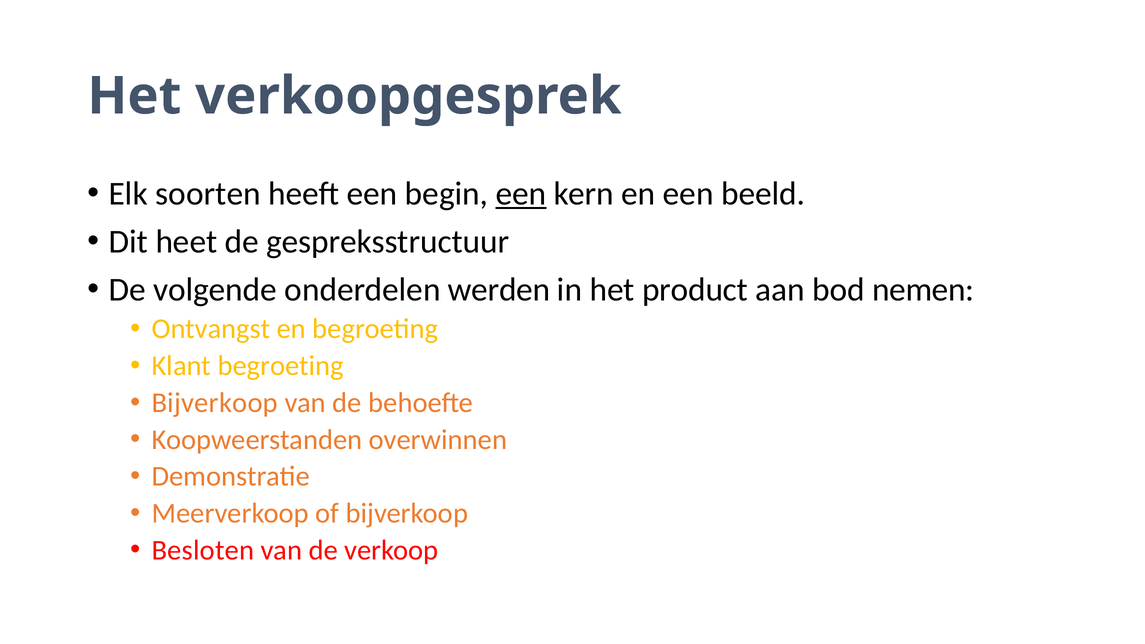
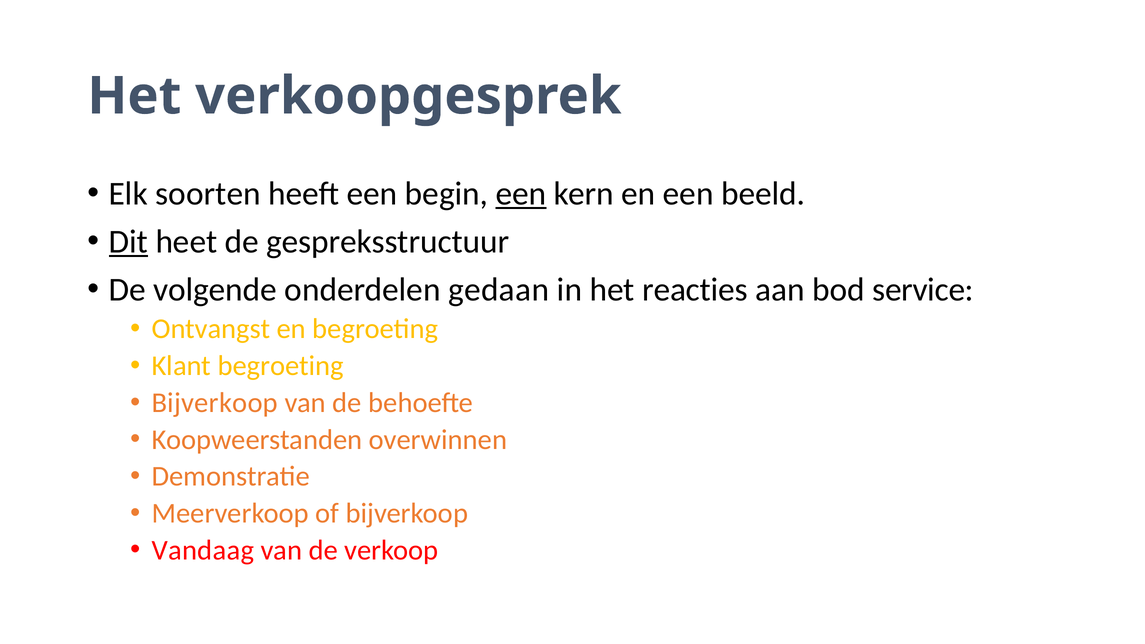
Dit underline: none -> present (128, 242)
werden: werden -> gedaan (499, 290)
product: product -> reacties (695, 290)
nemen: nemen -> service (923, 290)
Besloten: Besloten -> Vandaag (203, 550)
